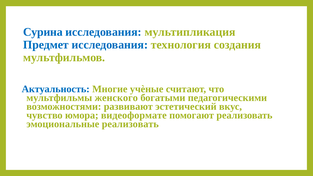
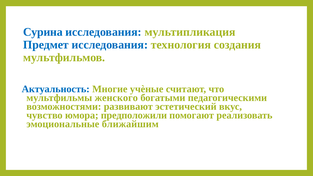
видеоформате: видеоформате -> предположили (134, 115)
эмоциональные реализовать: реализовать -> ближайшим (130, 124)
